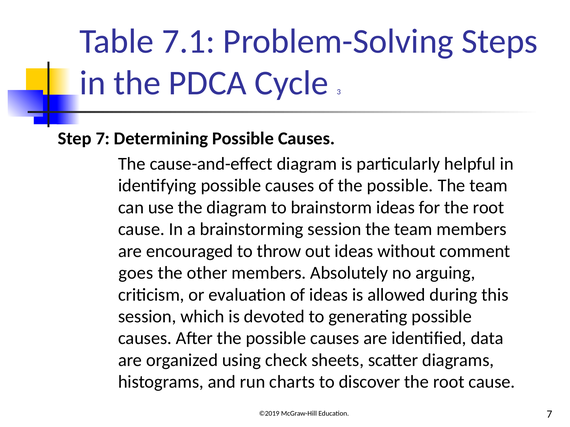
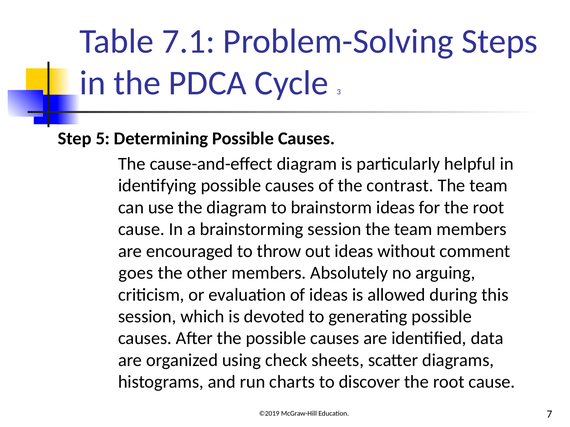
Step 7: 7 -> 5 (103, 139)
of the possible: possible -> contrast (400, 186)
